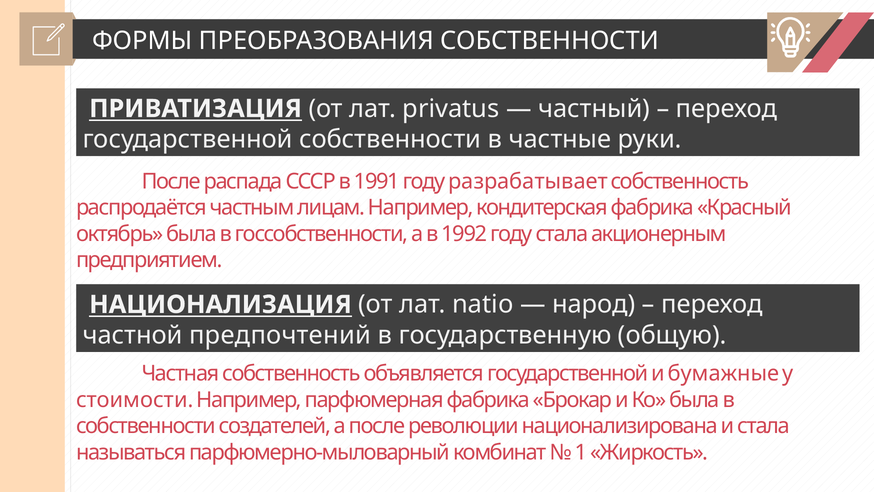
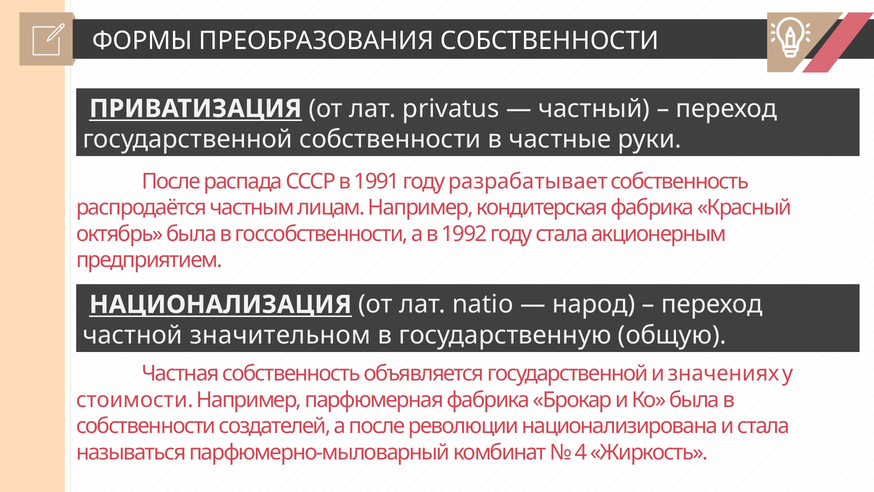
предпочтений: предпочтений -> значительном (280, 335)
бумажные: бумажные -> значениях (724, 373)
1: 1 -> 4 (581, 452)
